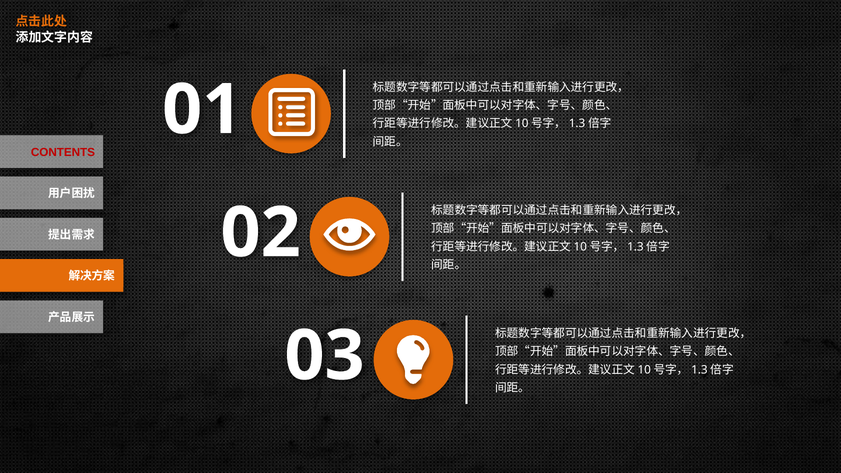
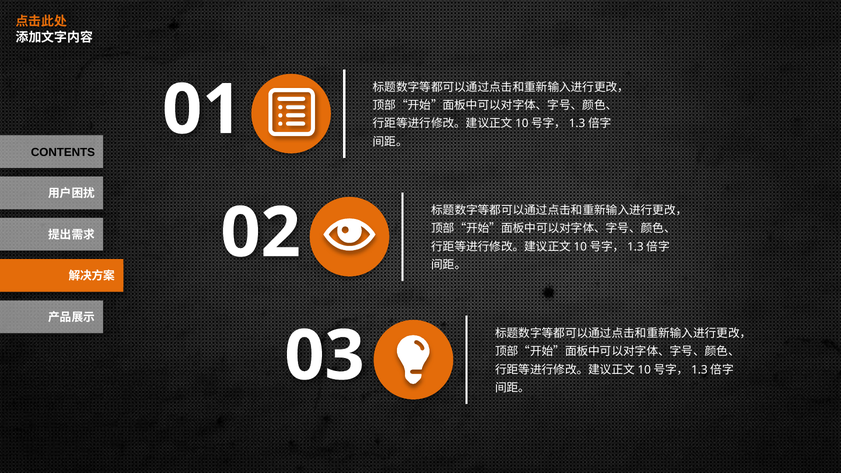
CONTENTS colour: red -> black (63, 152)
